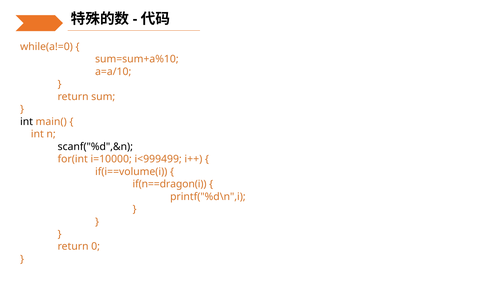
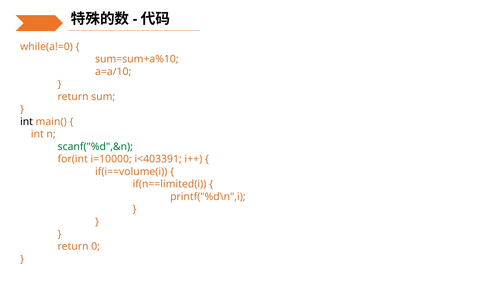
scanf("%d",&n colour: black -> green (95, 147)
i<999499: i<999499 -> i<403391 (158, 159)
if(n==dragon(i: if(n==dragon(i -> if(n==limited(i (169, 184)
